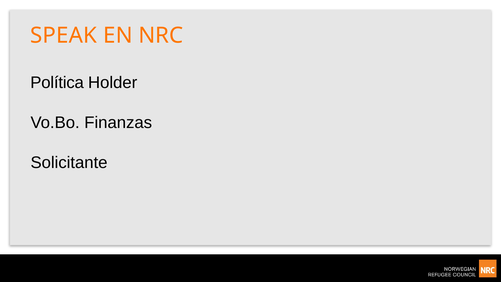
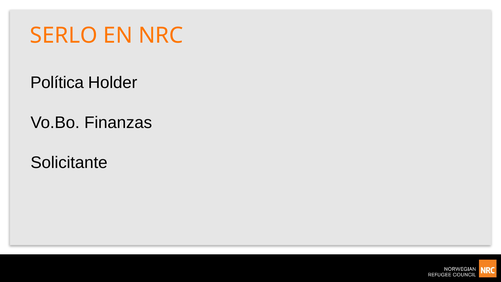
SPEAK: SPEAK -> SERLO (64, 36)
